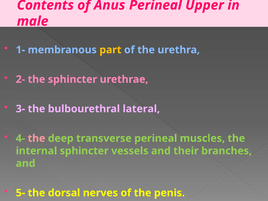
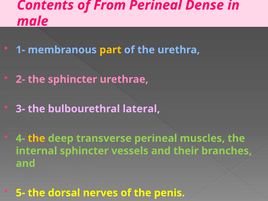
Anus: Anus -> From (110, 5)
Upper: Upper -> Dense (205, 5)
the colour: pink -> yellow (36, 138)
